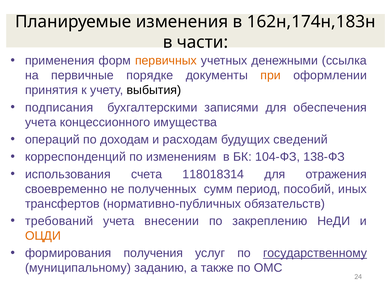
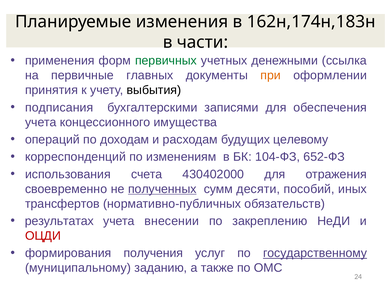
первичных colour: orange -> green (166, 61)
порядке: порядке -> главных (150, 75)
сведений: сведений -> целевому (301, 139)
138-ФЗ: 138-ФЗ -> 652-ФЗ (324, 157)
118018314: 118018314 -> 430402000 (213, 174)
полученных underline: none -> present (162, 189)
период: период -> десяти (258, 189)
требований: требований -> результатах (59, 221)
ОЦДИ colour: orange -> red (43, 236)
